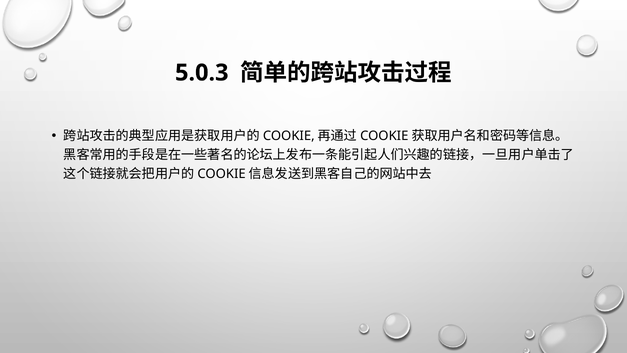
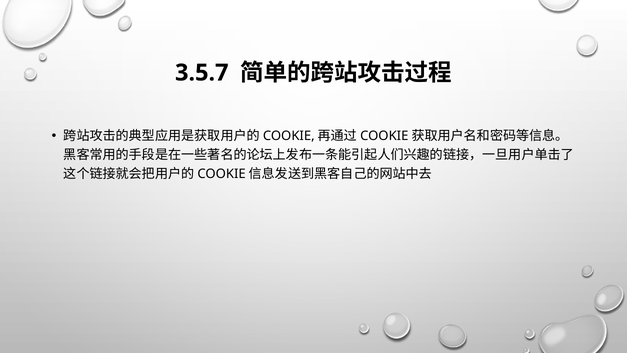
5.0.3: 5.0.3 -> 3.5.7 (202, 73)
